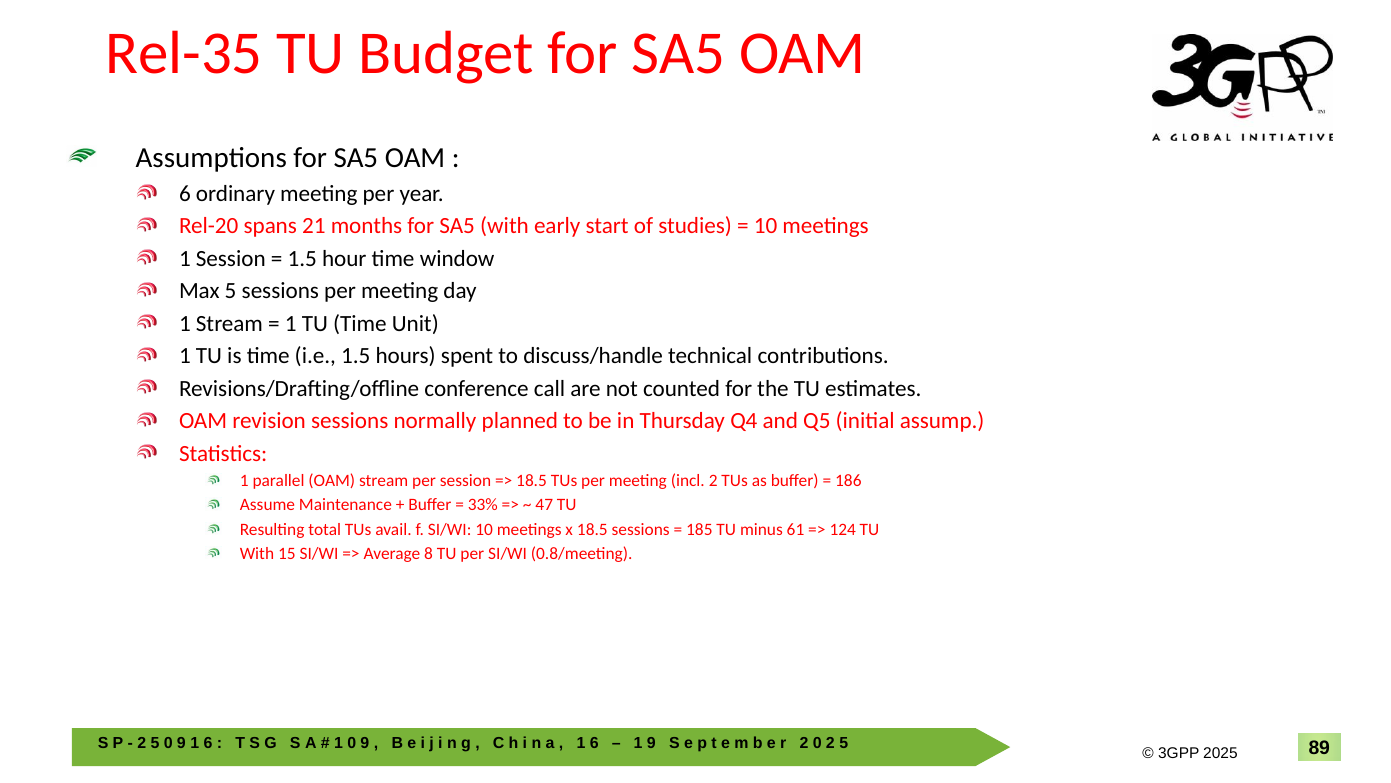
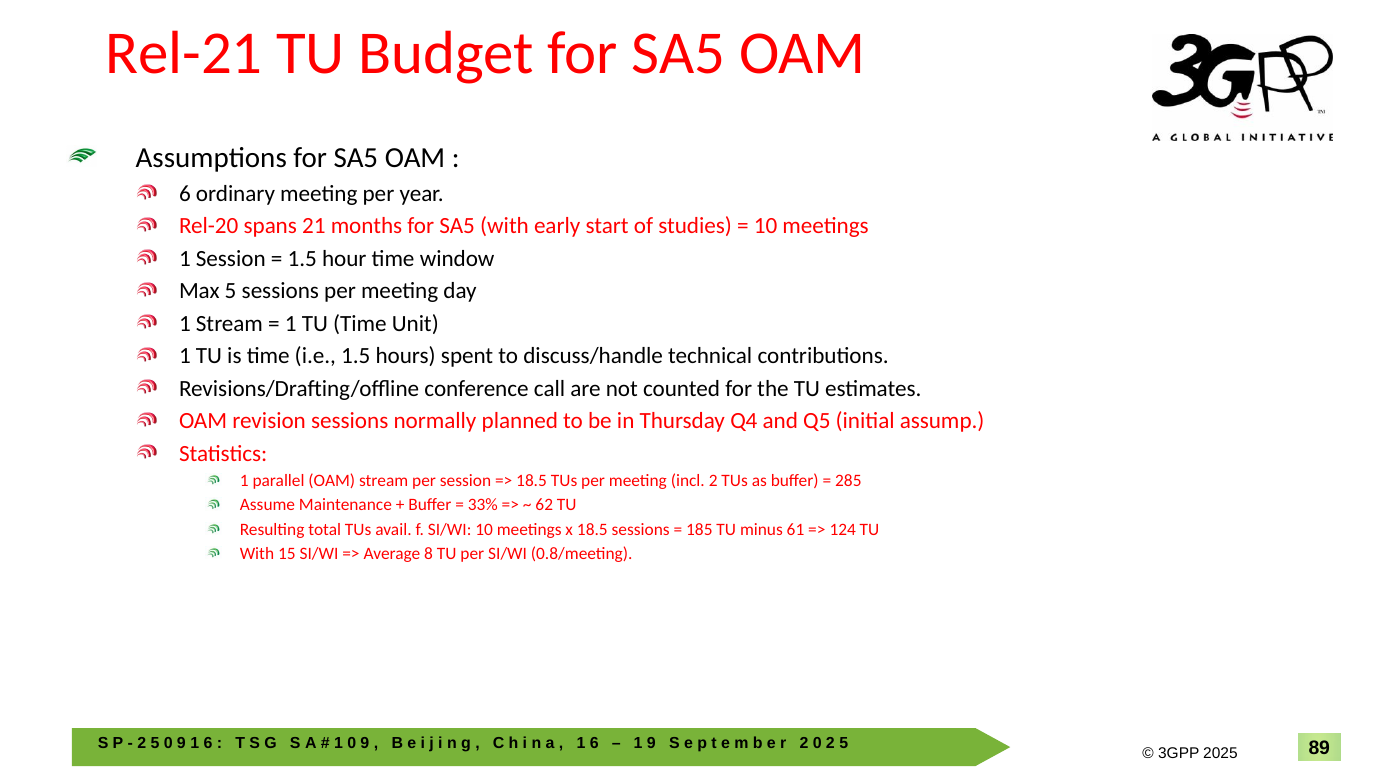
Rel-35: Rel-35 -> Rel-21 (184, 54)
186: 186 -> 285 (848, 480)
47: 47 -> 62 (544, 505)
